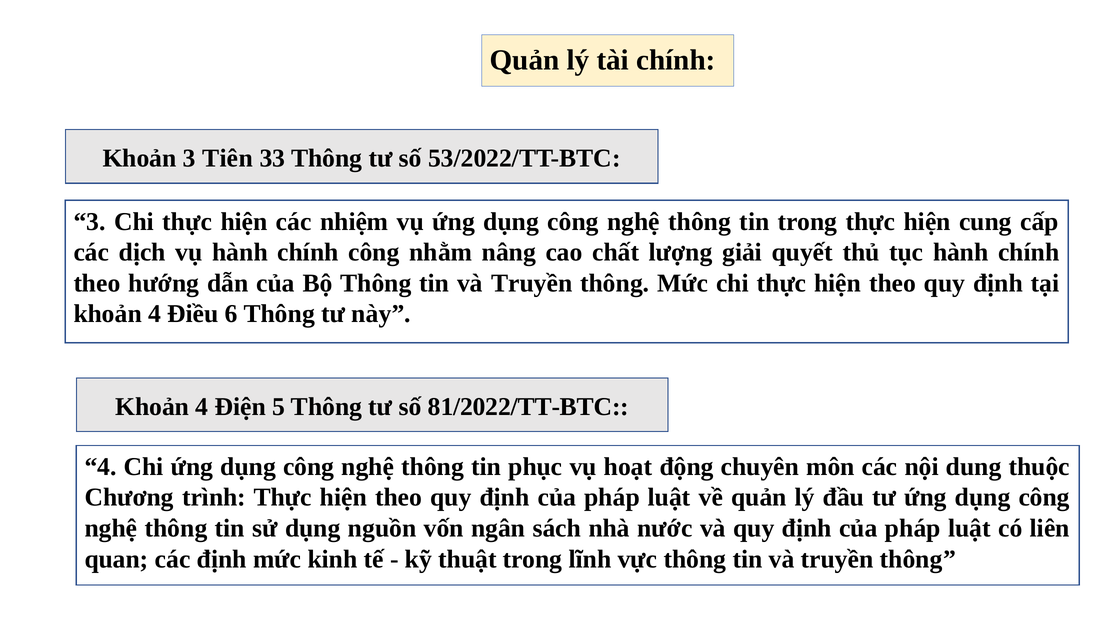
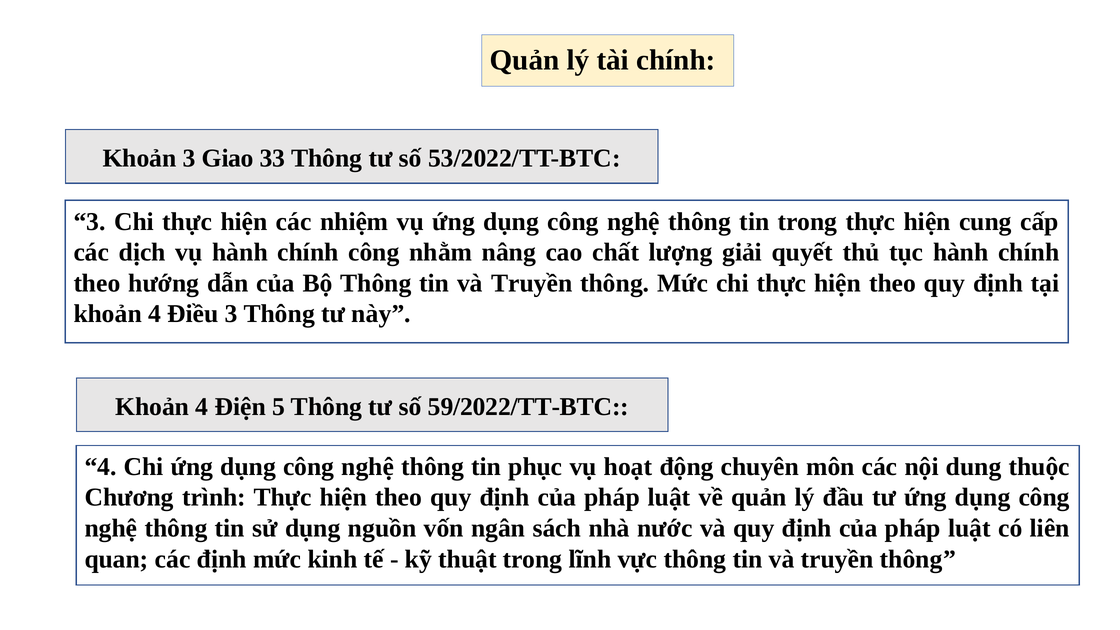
Tiên: Tiên -> Giao (228, 158)
Điều 6: 6 -> 3 (231, 314)
81/2022/TT-BTC: 81/2022/TT-BTC -> 59/2022/TT-BTC (528, 407)
